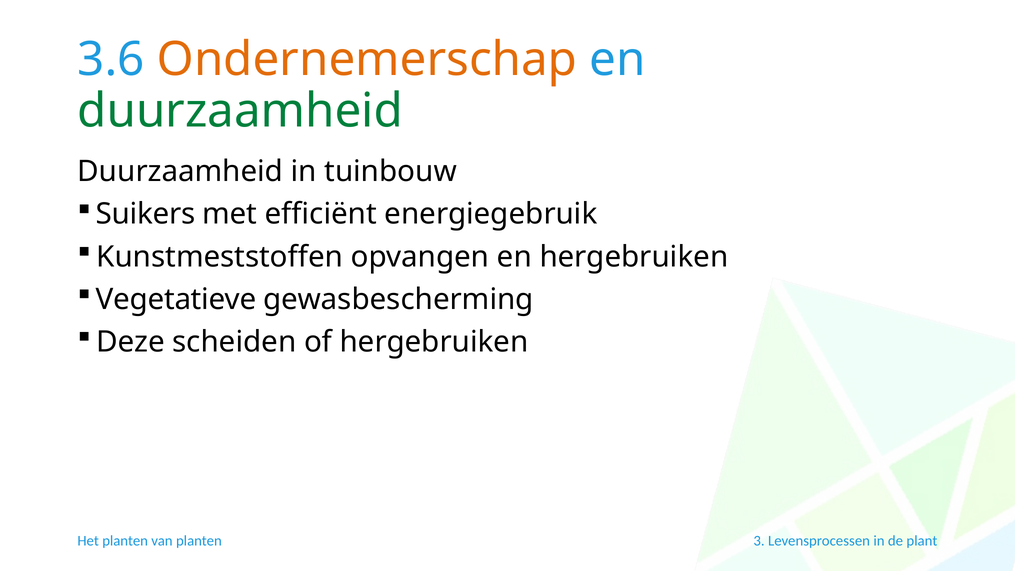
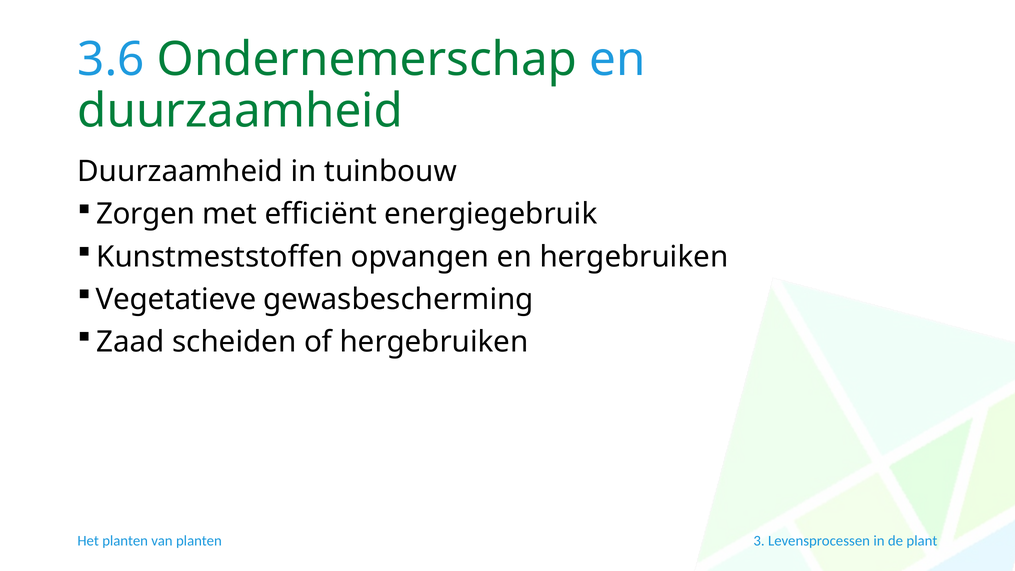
Ondernemerschap colour: orange -> green (367, 60)
Suikers: Suikers -> Zorgen (146, 214)
Deze: Deze -> Zaad (131, 342)
